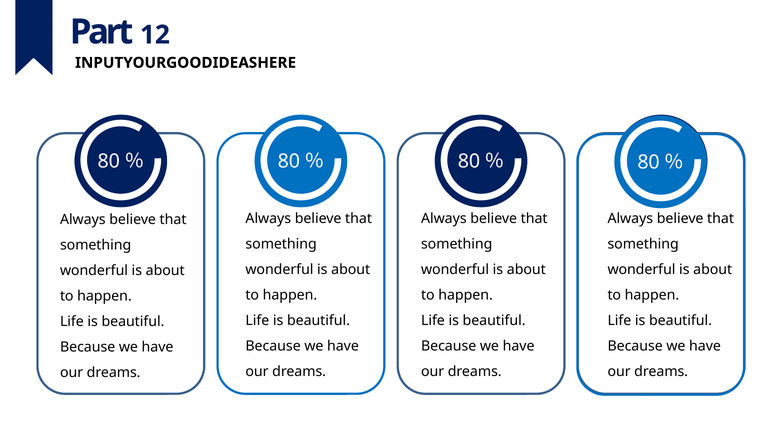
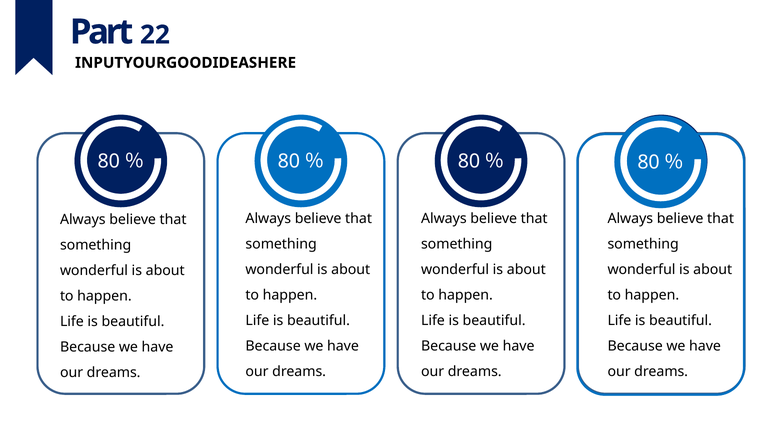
12: 12 -> 22 (155, 35)
